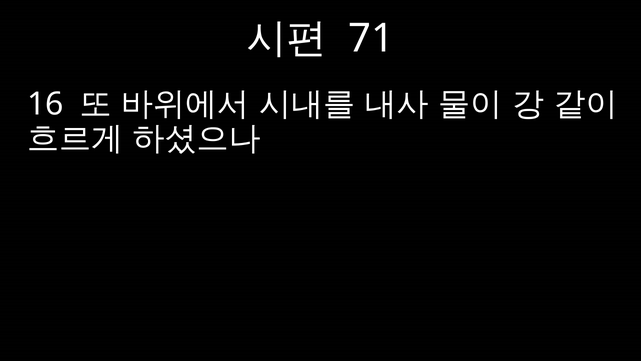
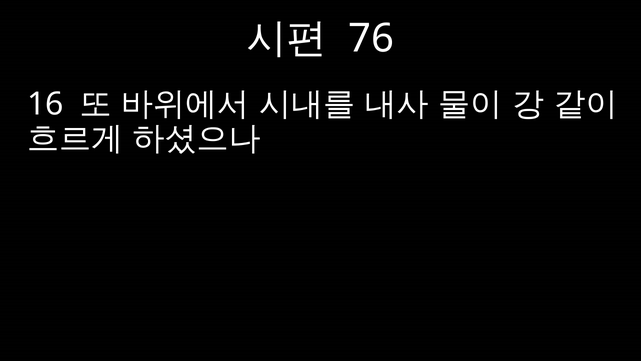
71: 71 -> 76 (371, 39)
